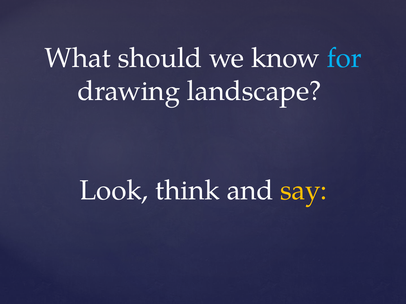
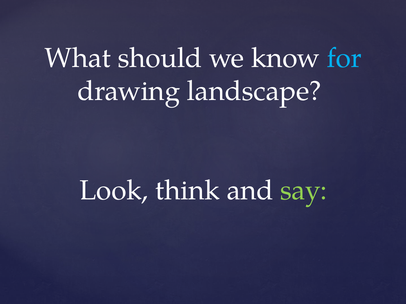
say colour: yellow -> light green (304, 191)
